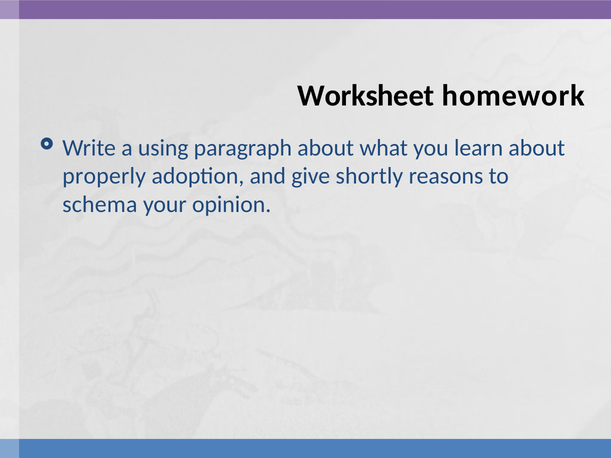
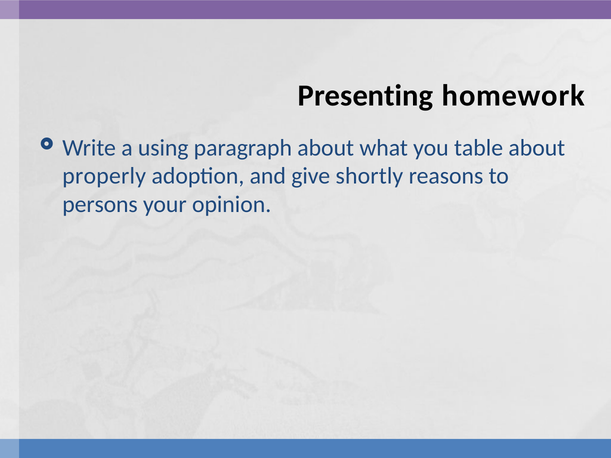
Worksheet: Worksheet -> Presenting (366, 96)
learn: learn -> table (479, 148)
schema: schema -> persons (100, 205)
